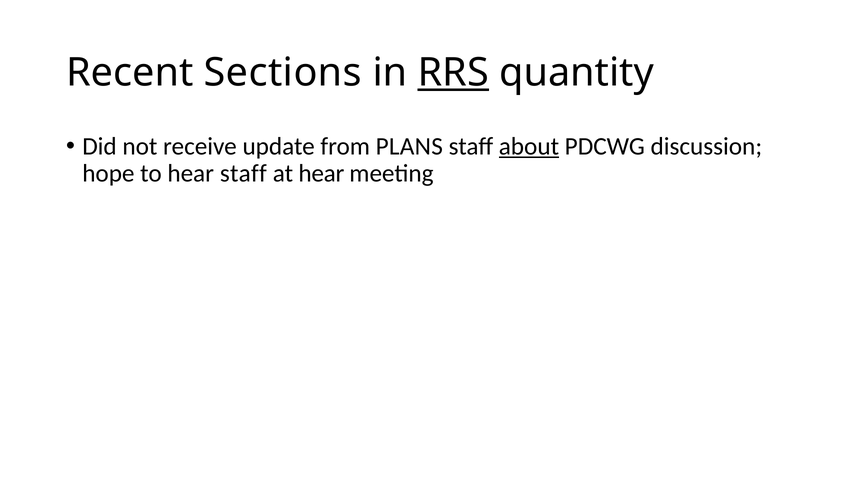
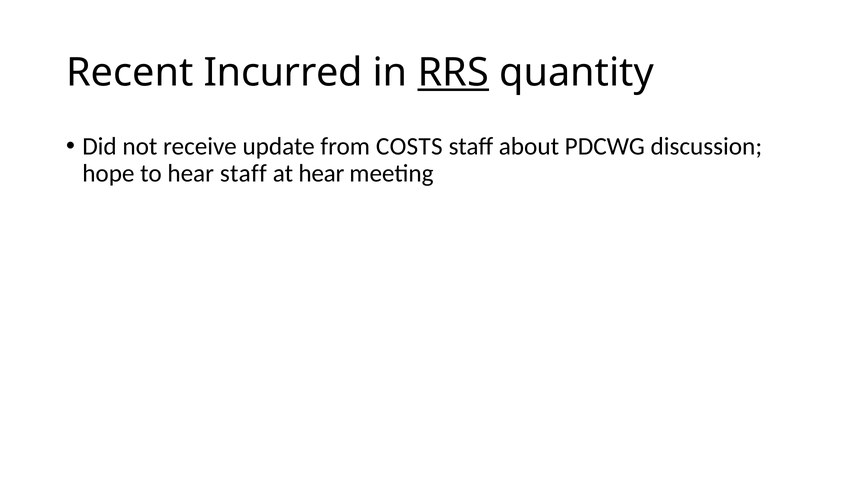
Sections: Sections -> Incurred (283, 73)
PLANS: PLANS -> COSTS (409, 146)
about underline: present -> none (529, 146)
